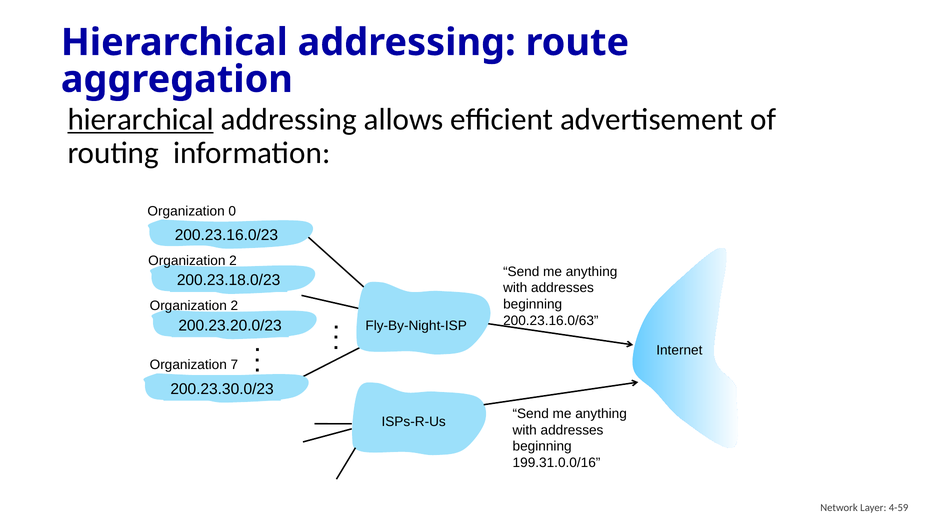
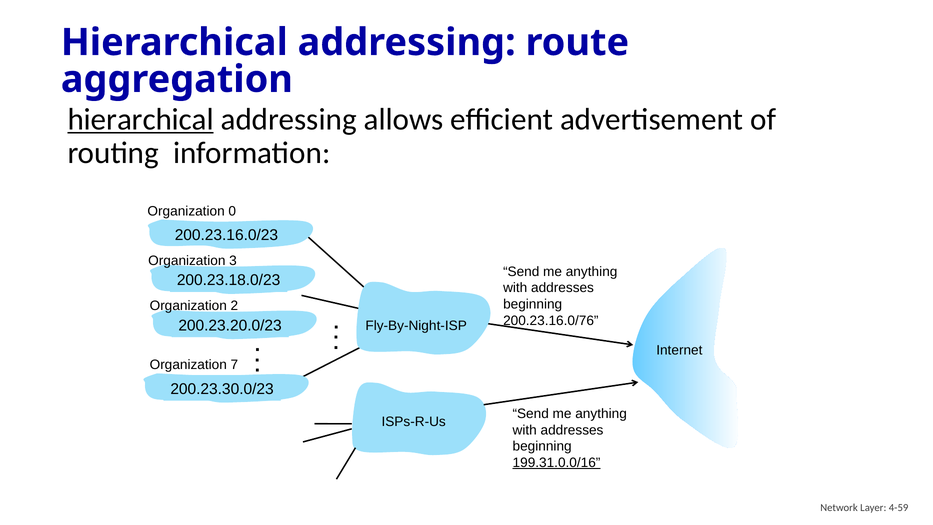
2: 2 -> 3 (233, 261)
200.23.16.0/63: 200.23.16.0/63 -> 200.23.16.0/76 (551, 321)
199.31.0.0/16 underline: none -> present (557, 463)
